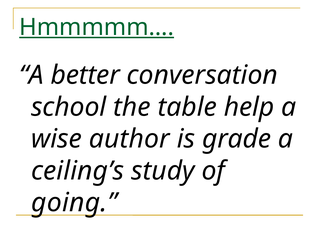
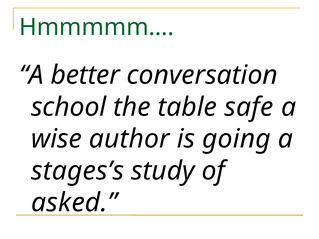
Hmmmmm… underline: present -> none (97, 27)
help: help -> safe (249, 107)
grade: grade -> going (236, 139)
ceiling’s: ceiling’s -> stages’s (78, 171)
going: going -> asked (74, 203)
